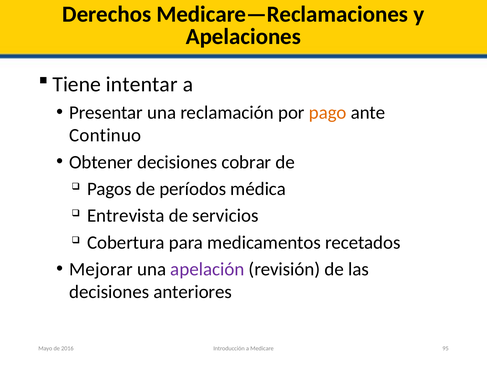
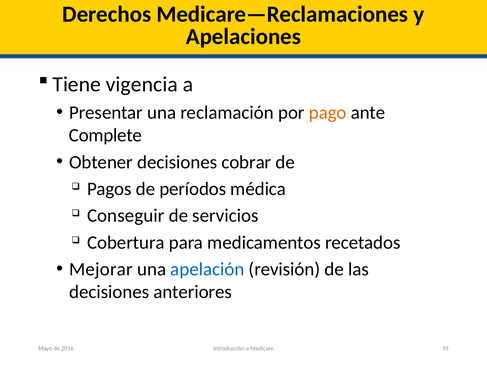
intentar: intentar -> vigencia (142, 84)
Continuo: Continuo -> Complete (105, 135)
Entrevista: Entrevista -> Conseguir (126, 216)
apelación colour: purple -> blue (207, 269)
